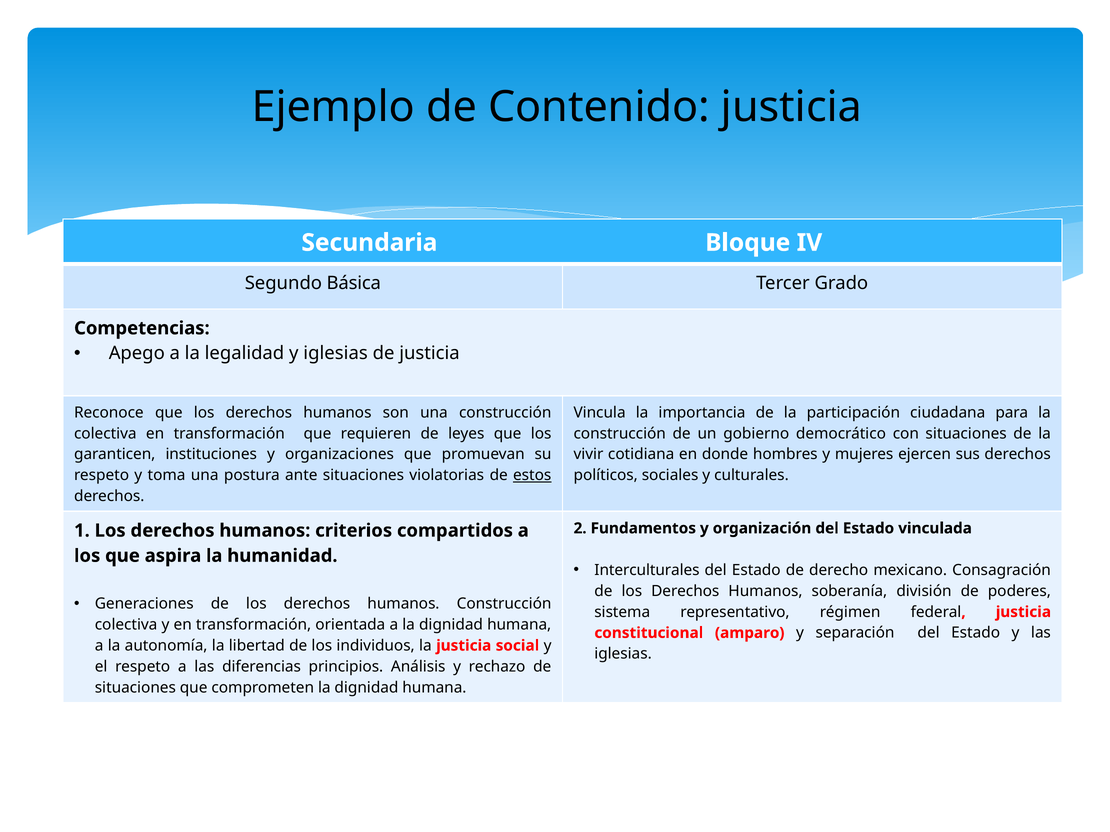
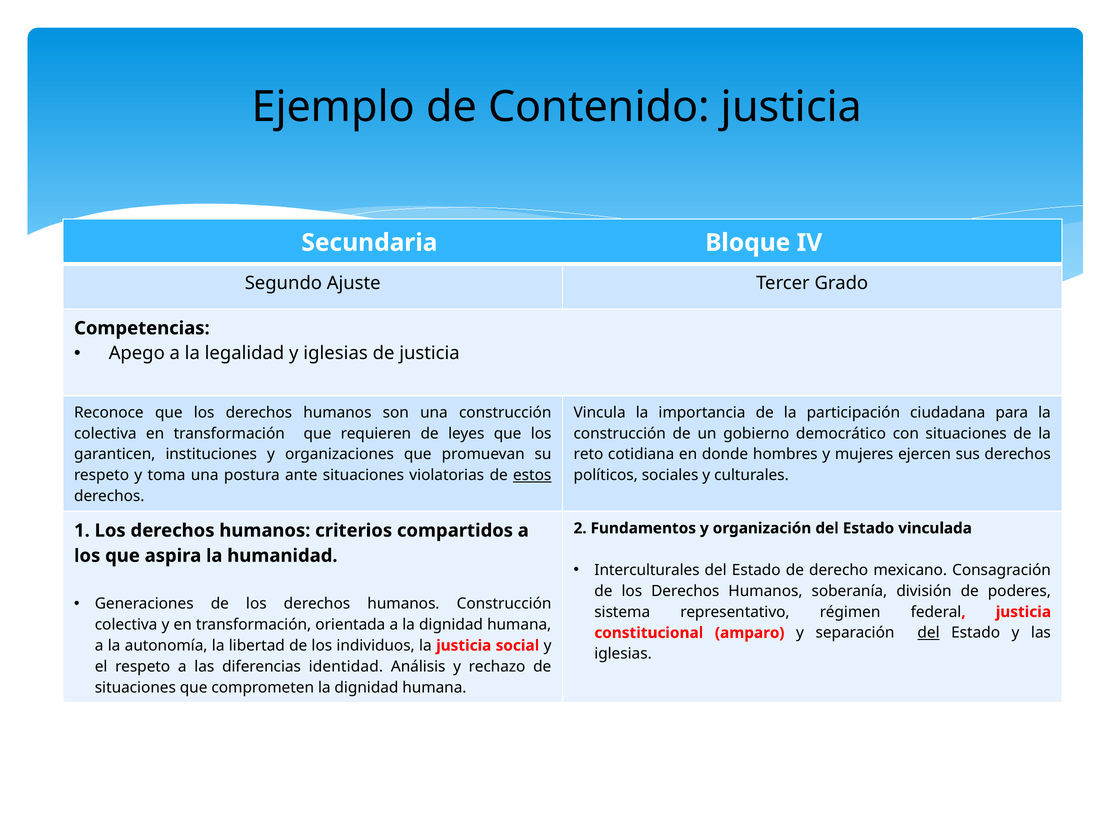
Básica: Básica -> Ajuste (354, 283)
vivir: vivir -> reto (588, 455)
del underline: none -> present (929, 633)
principios: principios -> identidad (346, 667)
